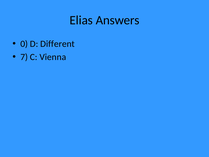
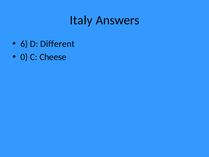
Elias: Elias -> Italy (81, 20)
0: 0 -> 6 (24, 44)
7: 7 -> 0 (24, 57)
Vienna: Vienna -> Cheese (53, 57)
